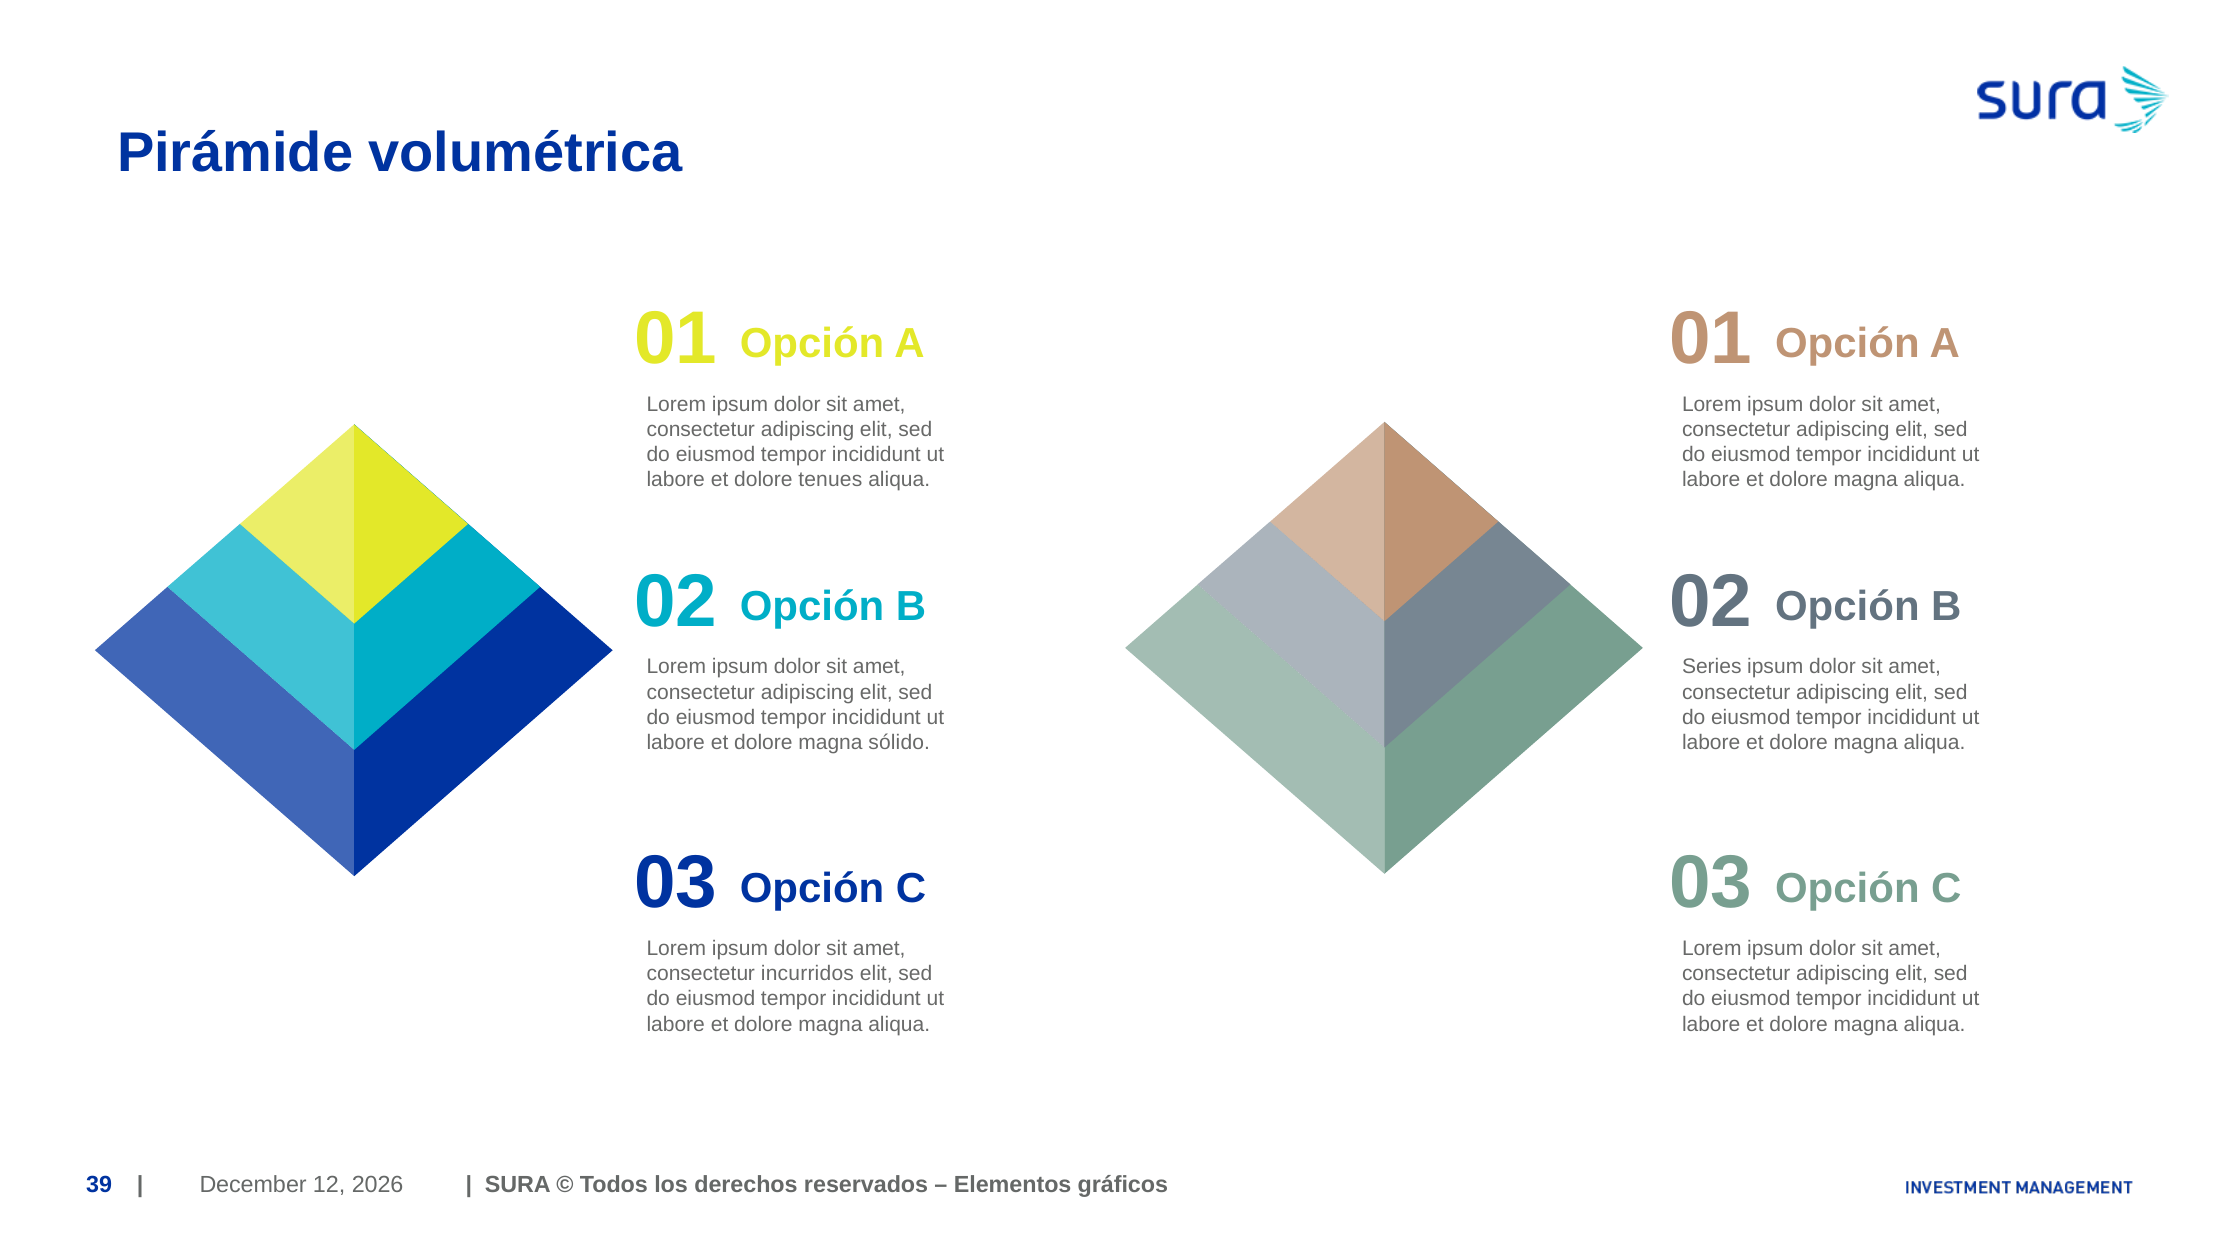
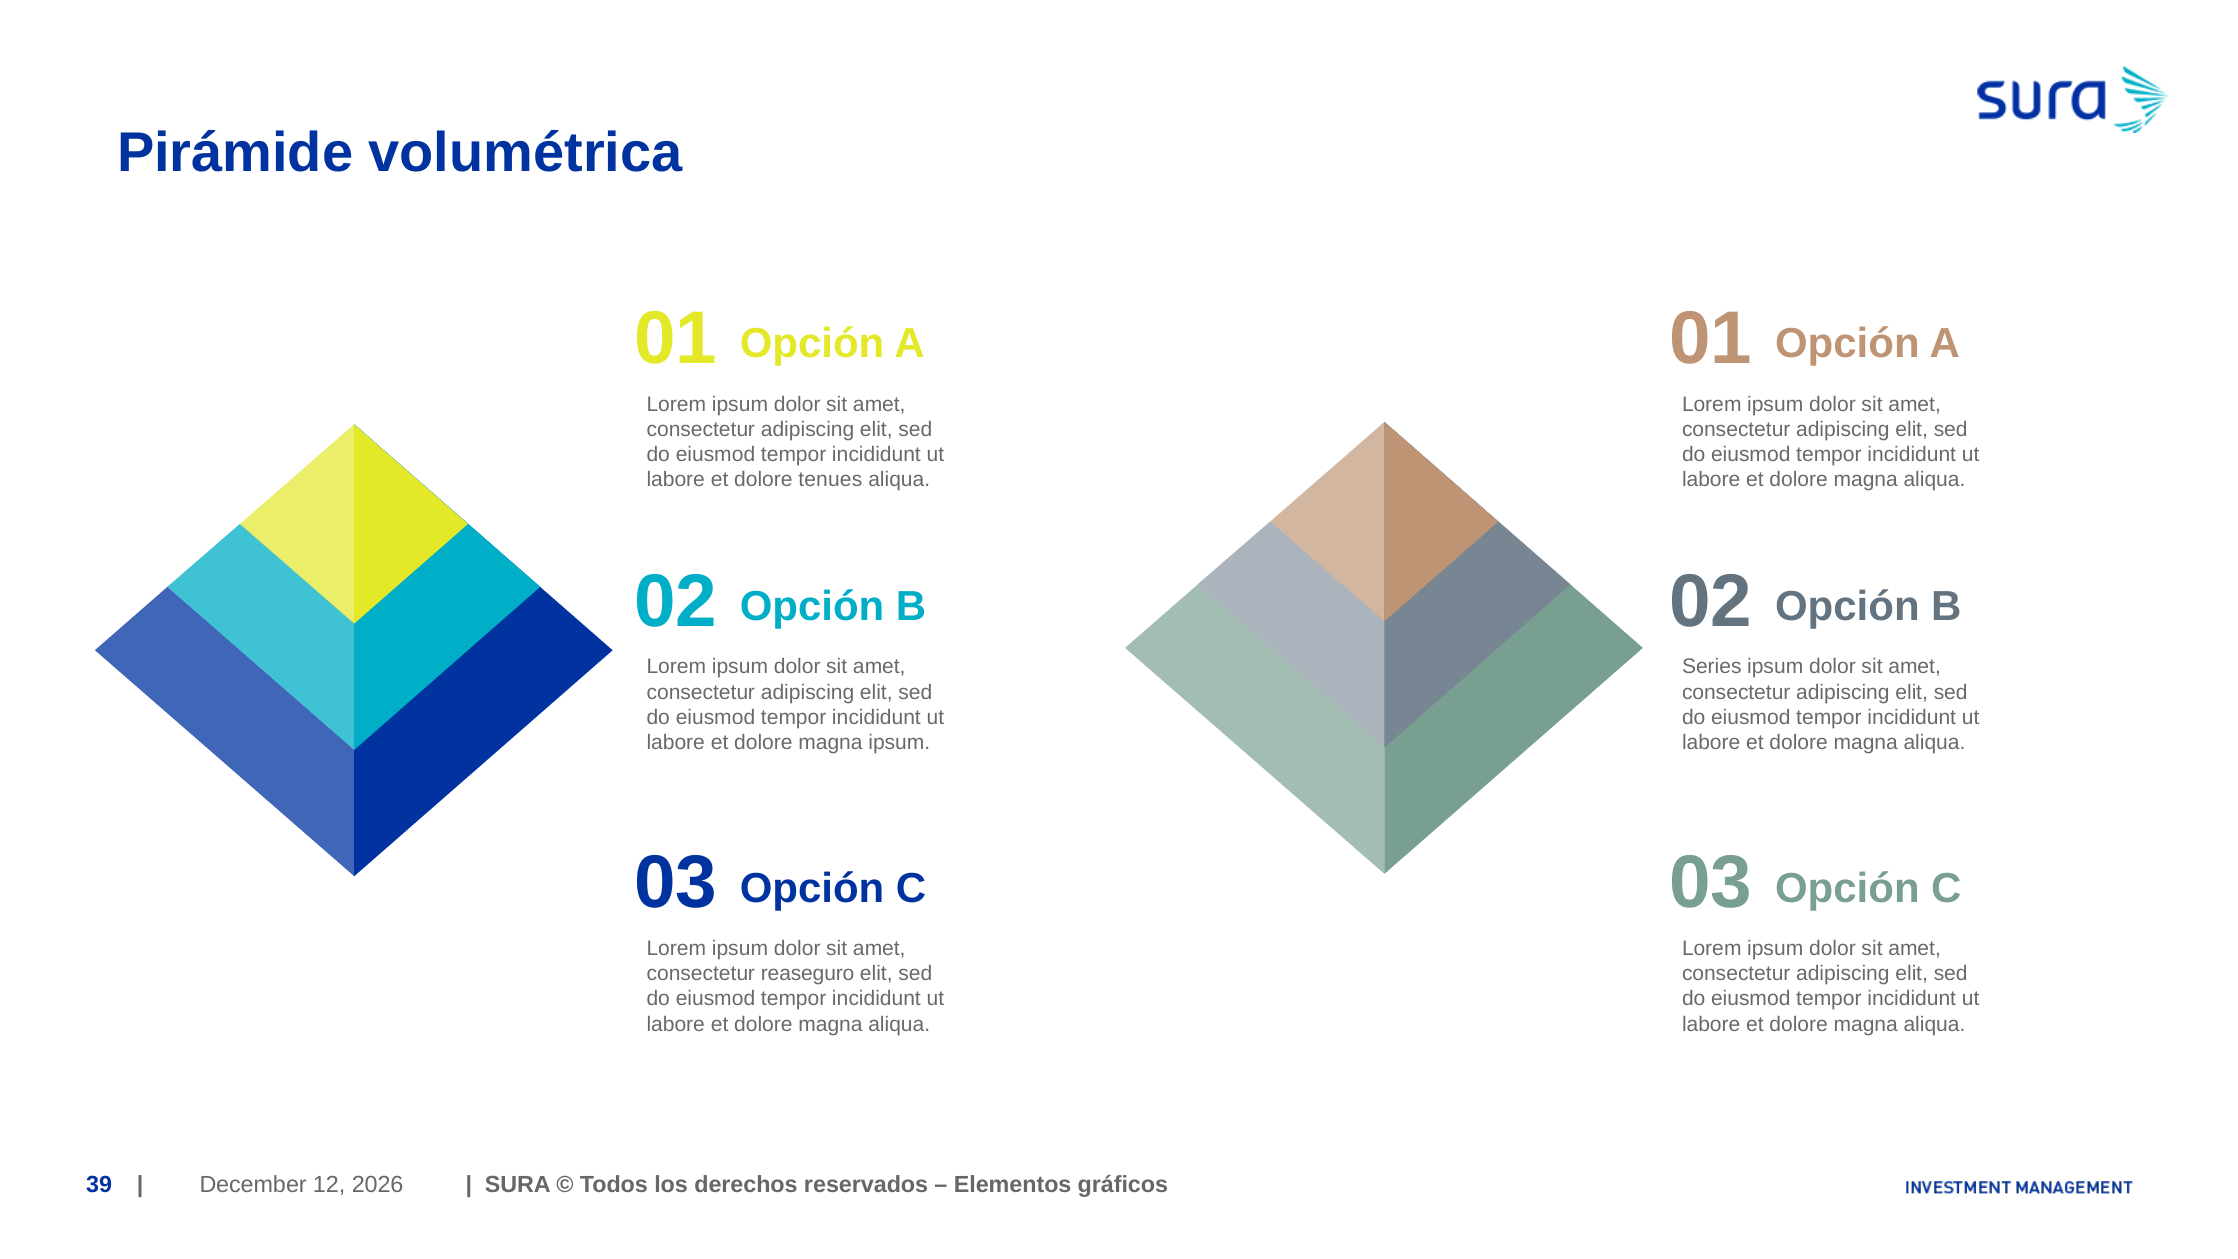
magna sólido: sólido -> ipsum (899, 743)
incurridos: incurridos -> reaseguro (808, 974)
